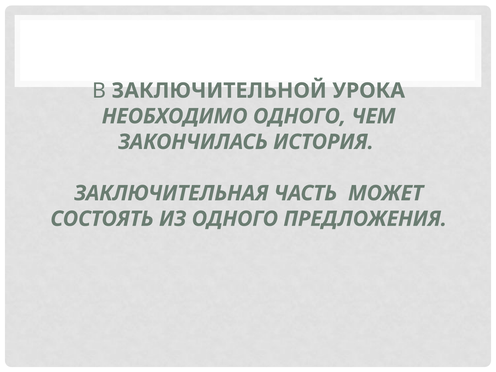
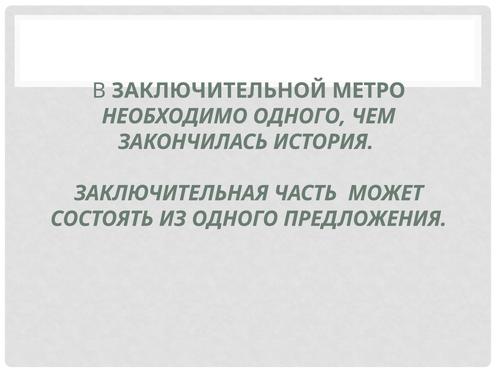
УРОКА: УРОКА -> МЕТРО (369, 91)
